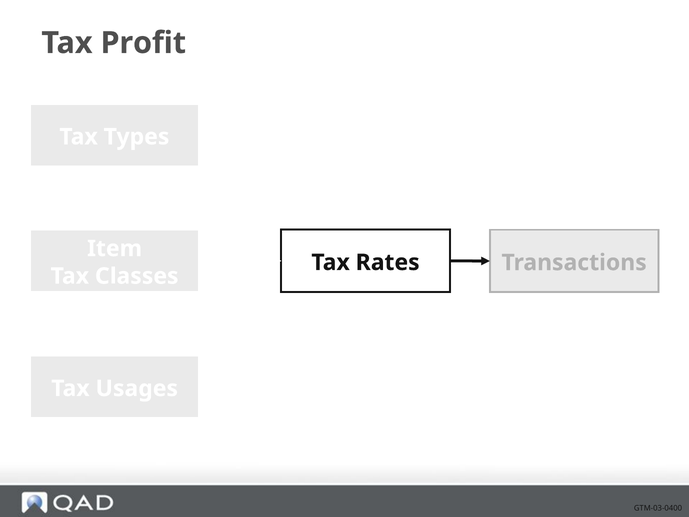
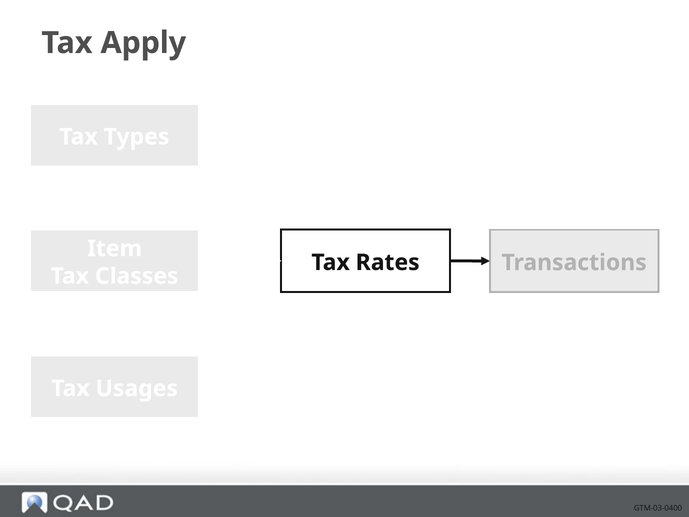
Profit: Profit -> Apply (143, 43)
